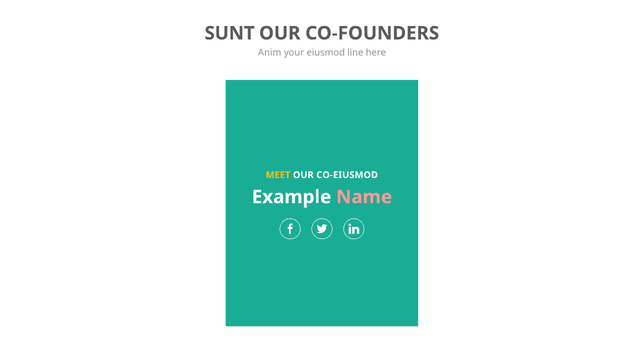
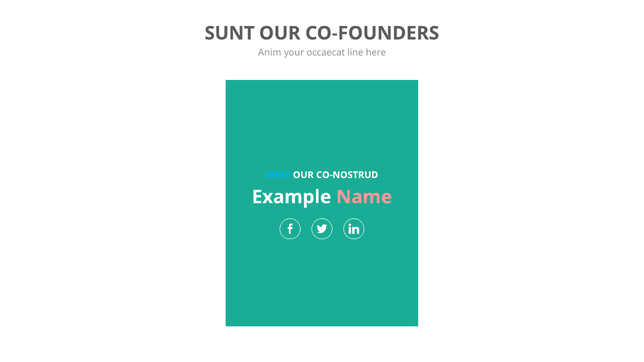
eiusmod: eiusmod -> occaecat (326, 53)
MEET colour: yellow -> light blue (278, 175)
CO-EIUSMOD: CO-EIUSMOD -> CO-NOSTRUD (347, 175)
